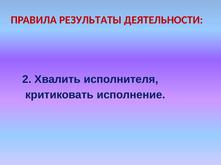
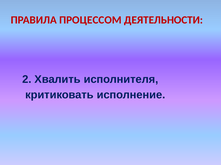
РЕЗУЛЬТАТЫ: РЕЗУЛЬТАТЫ -> ПРОЦЕССОМ (90, 20)
